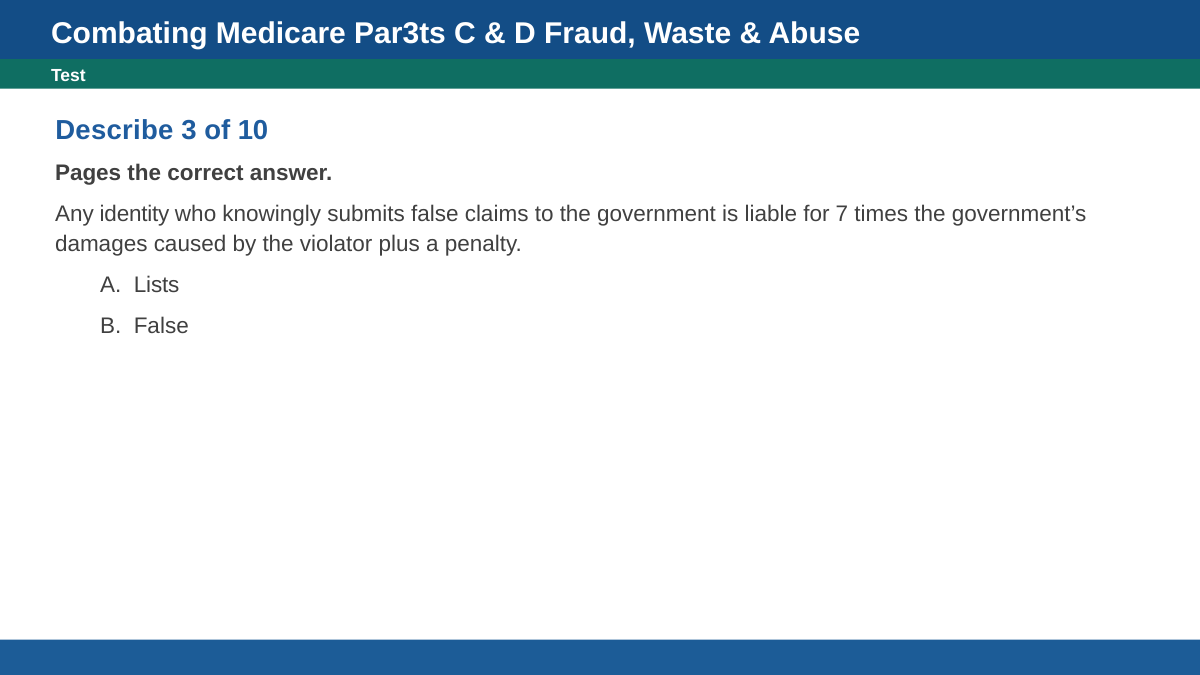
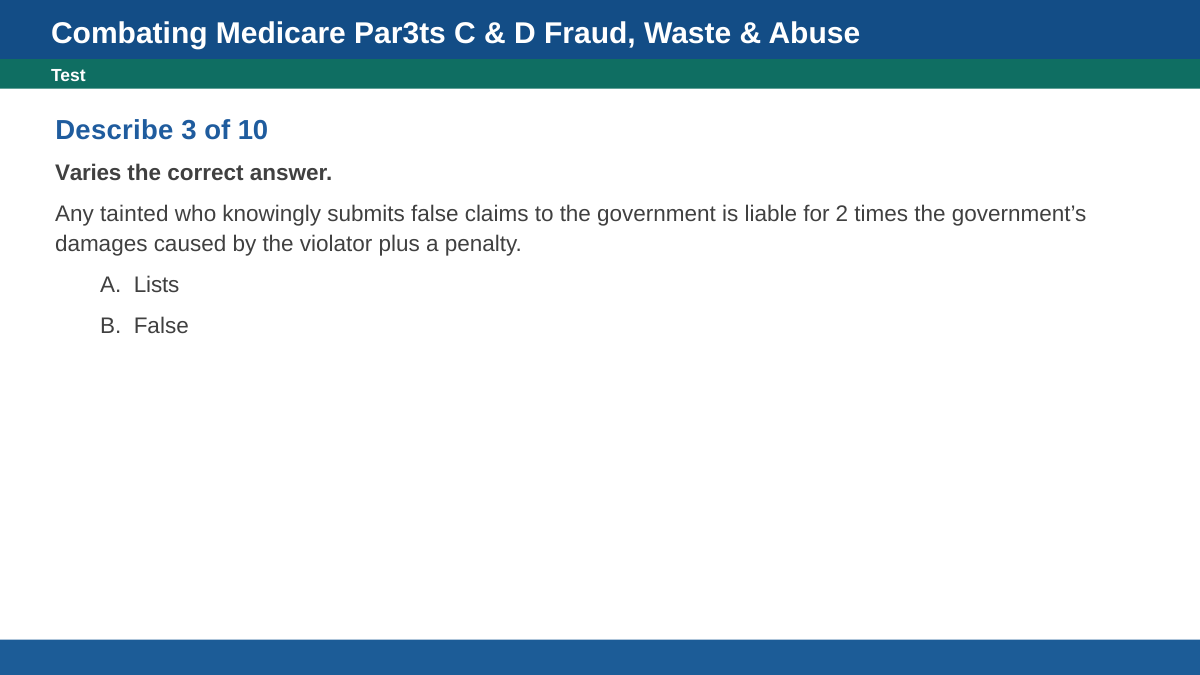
Pages: Pages -> Varies (88, 174)
identity: identity -> tainted (134, 215)
7: 7 -> 2 (842, 215)
